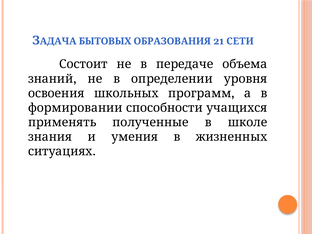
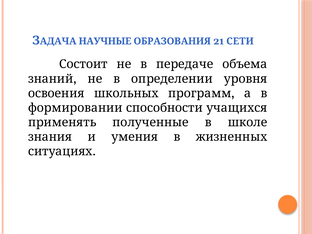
БЫТОВЫХ: БЫТОВЫХ -> НАУЧНЫЕ (105, 41)
